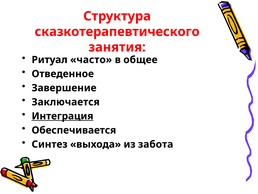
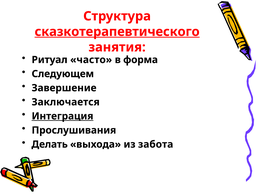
сказкотерапевтического underline: none -> present (117, 32)
общее: общее -> форма (141, 60)
Отведенное: Отведенное -> Следующем (63, 74)
Обеспечивается: Обеспечивается -> Прослушивания (74, 130)
Синтез: Синтез -> Делать (50, 144)
